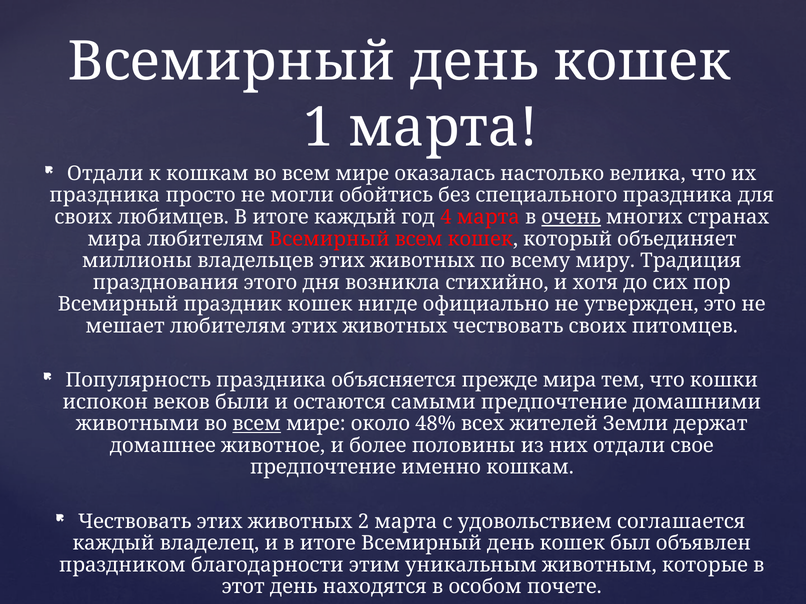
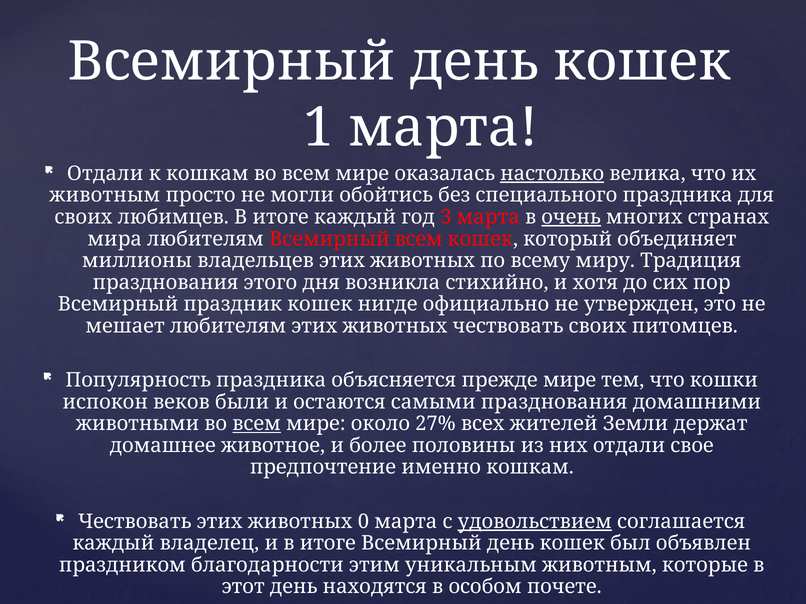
настолько underline: none -> present (552, 174)
праздника: праздника -> животным (105, 196)
4: 4 -> 3 (446, 217)
прежде мира: мира -> мире (570, 381)
самыми предпочтение: предпочтение -> празднования (554, 402)
48%: 48% -> 27% (435, 424)
2: 2 -> 0 (363, 522)
удовольствием underline: none -> present (535, 522)
